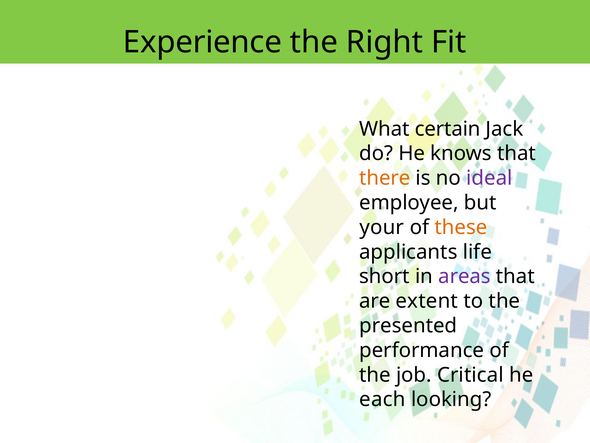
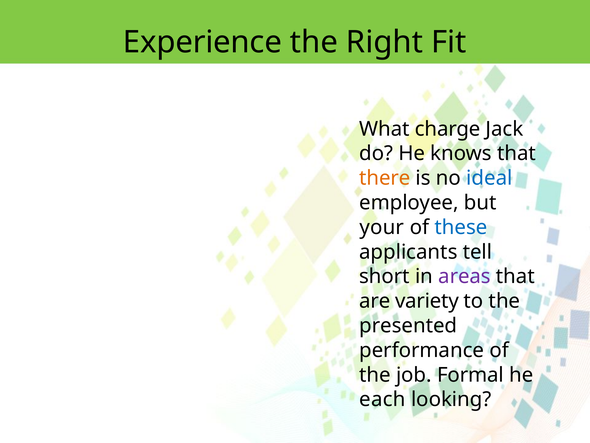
certain: certain -> charge (448, 129)
ideal colour: purple -> blue (489, 178)
these colour: orange -> blue (461, 227)
life: life -> tell (477, 252)
extent: extent -> variety (427, 301)
Critical: Critical -> Formal (470, 375)
